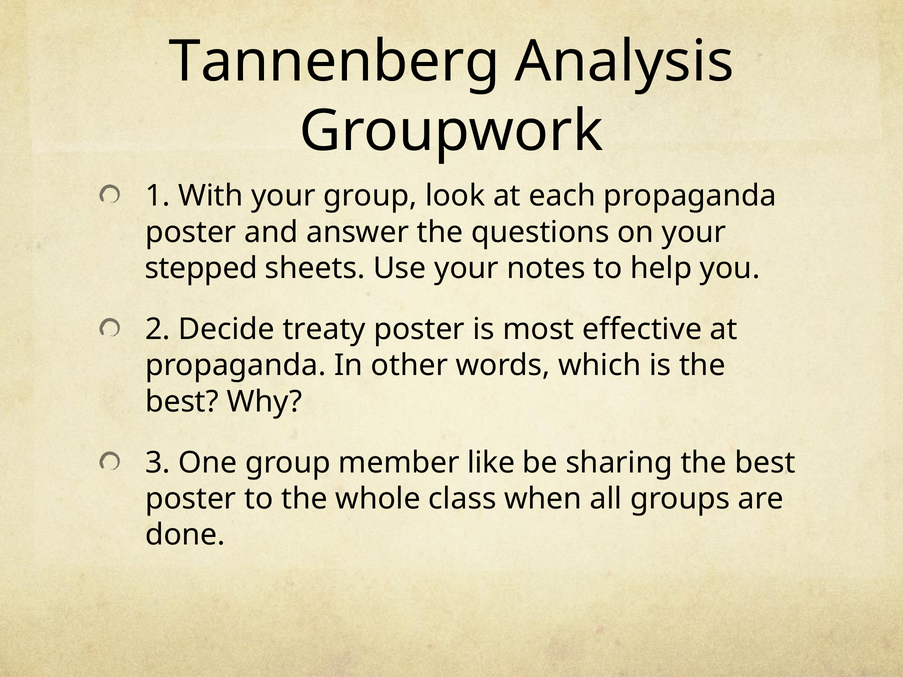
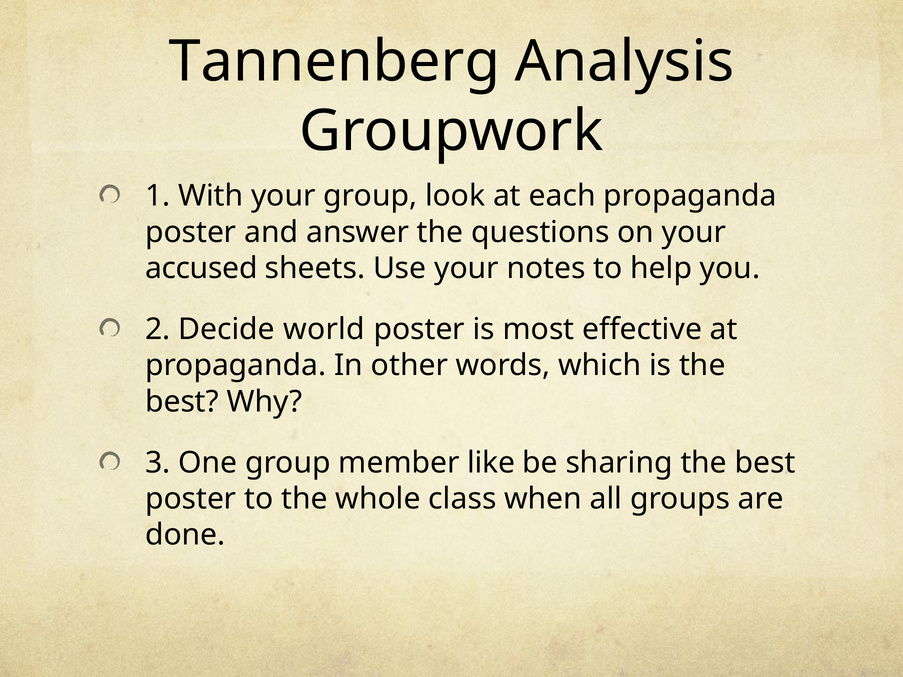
stepped: stepped -> accused (201, 268)
treaty: treaty -> world (324, 330)
